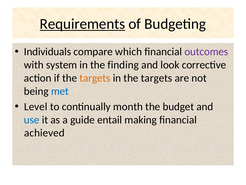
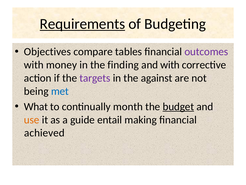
Individuals: Individuals -> Objectives (47, 52)
which: which -> tables (129, 52)
system: system -> money (62, 65)
and look: look -> with (170, 65)
targets colour: orange -> purple (95, 78)
in the targets: targets -> against (157, 78)
Level: Level -> What (36, 106)
budget underline: none -> present (178, 106)
use colour: blue -> orange (32, 119)
